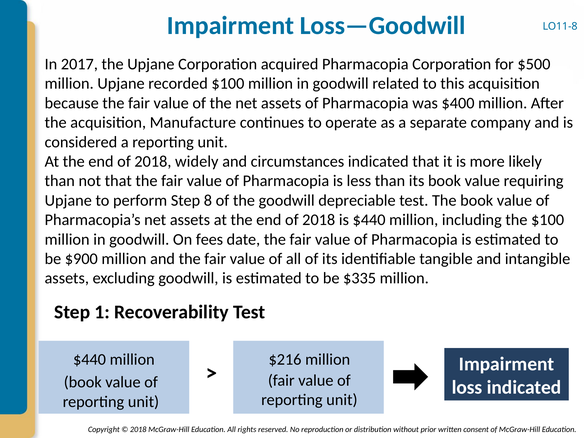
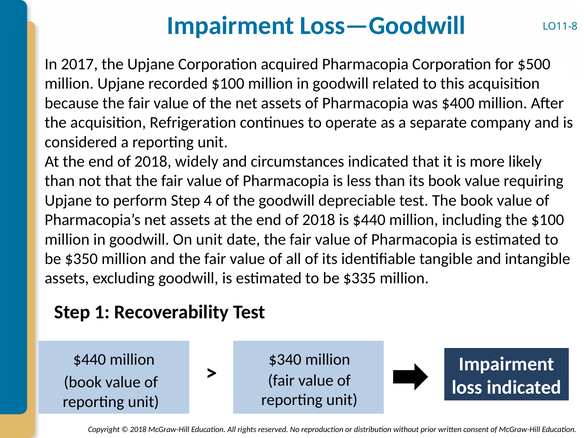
Manufacture: Manufacture -> Refrigeration (193, 123)
8: 8 -> 4 (208, 200)
On fees: fees -> unit (209, 239)
$900: $900 -> $350 (81, 259)
$216: $216 -> $340 (285, 359)
